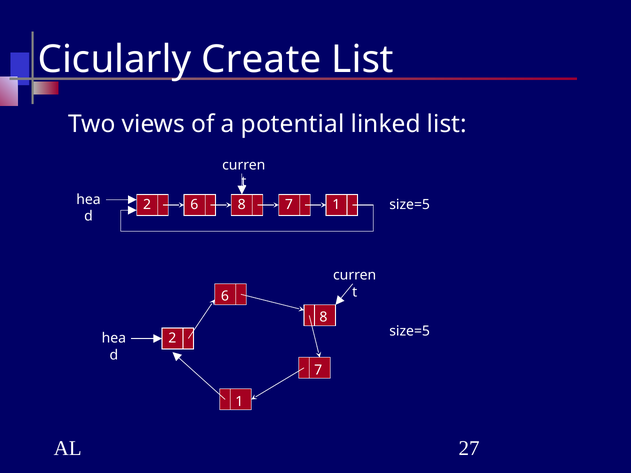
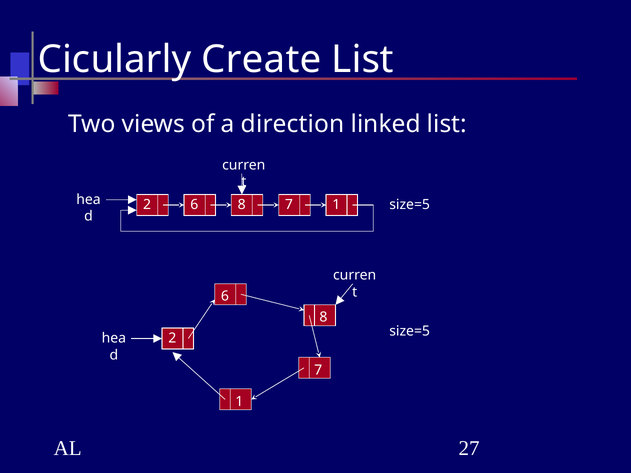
potential: potential -> direction (293, 124)
